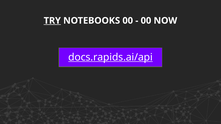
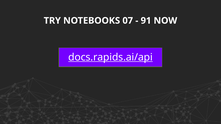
TRY underline: present -> none (52, 21)
NOTEBOOKS 00: 00 -> 07 (128, 21)
00: 00 -> 91 (146, 21)
